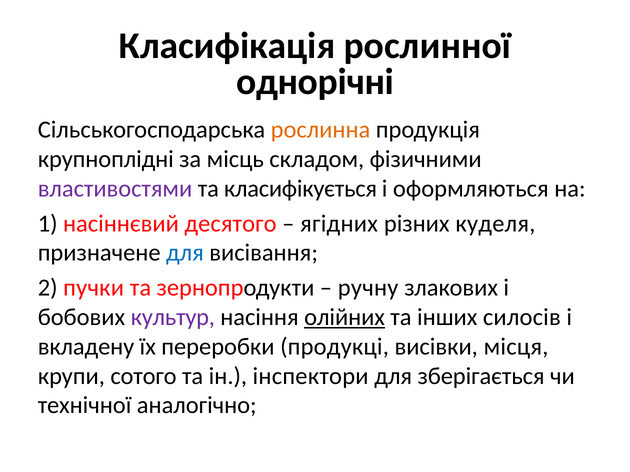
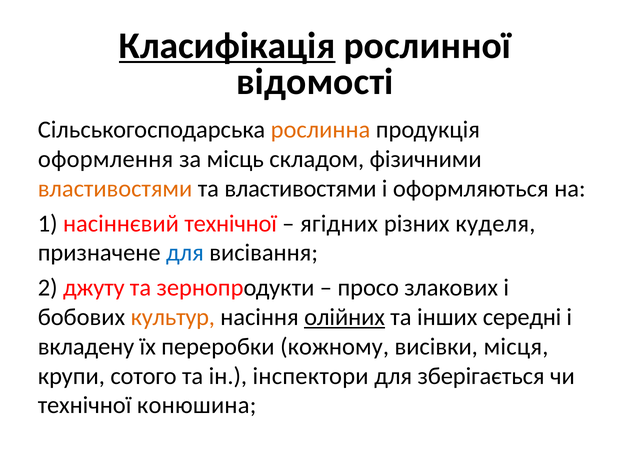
Класифікація underline: none -> present (227, 46)
однорічні: однорічні -> відомості (315, 82)
крупноплідні: крупноплідні -> оформлення (106, 159)
властивостями colour: purple -> orange (115, 189)
та класифікується: класифікується -> властивостями (300, 189)
насіннєвий десятого: десятого -> технічної (231, 224)
пучки: пучки -> джуту (94, 288)
ручну: ручну -> просо (368, 288)
культур colour: purple -> orange (173, 318)
силосів: силосів -> середні (522, 318)
продукці: продукці -> кожному (335, 347)
аналогічно: аналогічно -> конюшина (197, 406)
